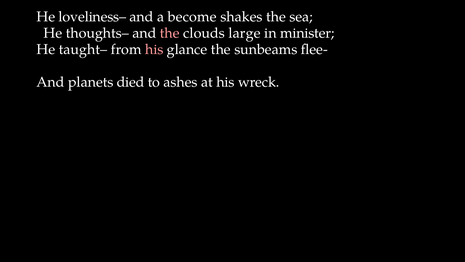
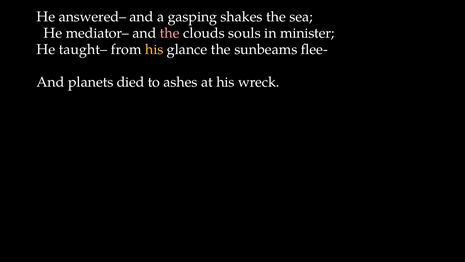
loveliness–: loveliness– -> answered– (92, 17)
become: become -> gasping (192, 17)
thoughts–: thoughts– -> mediator– (97, 33)
large: large -> souls (245, 33)
his colour: pink -> yellow (154, 49)
